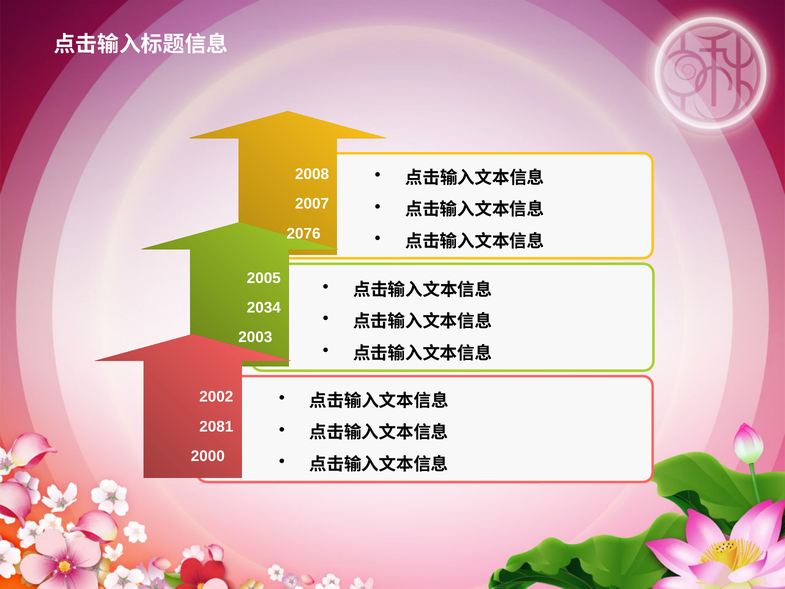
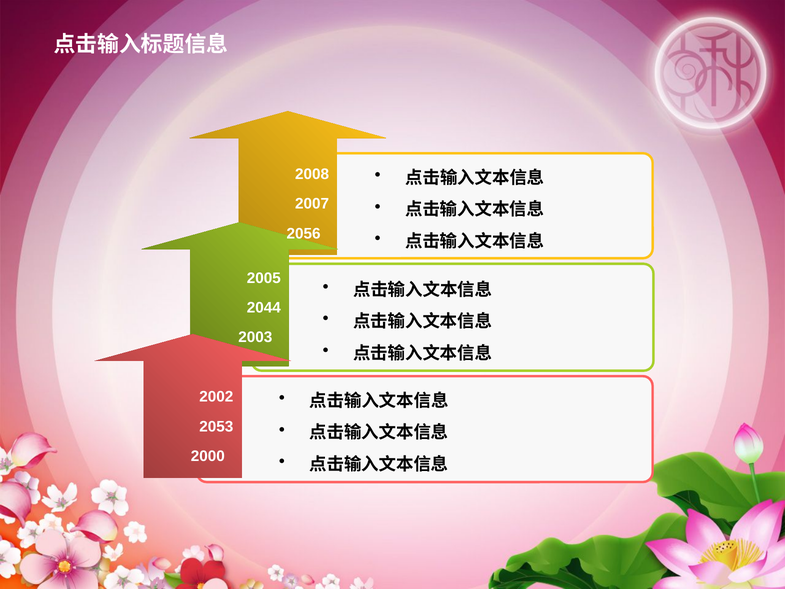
2076: 2076 -> 2056 (304, 233)
2034: 2034 -> 2044 (264, 308)
2081: 2081 -> 2053 (216, 426)
